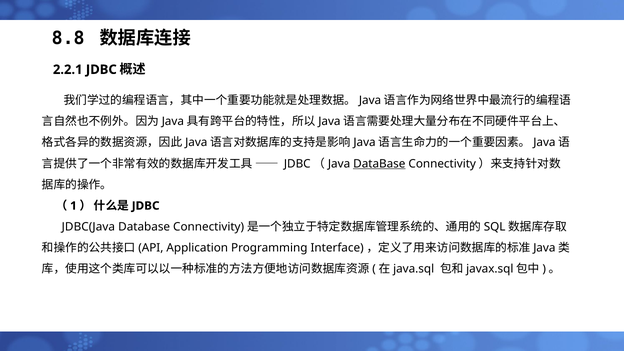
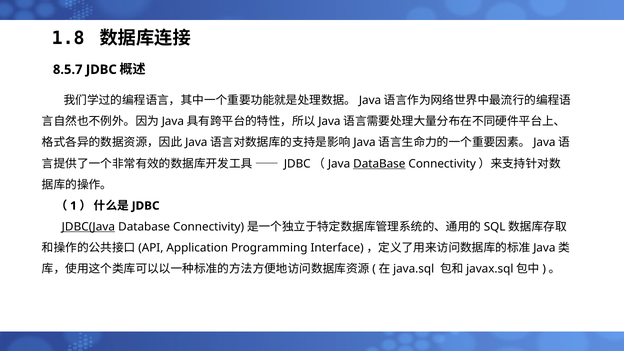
8.8: 8.8 -> 1.8 (68, 38)
2.2.1: 2.2.1 -> 8.5.7 (68, 70)
JDBC(Java underline: none -> present (88, 227)
